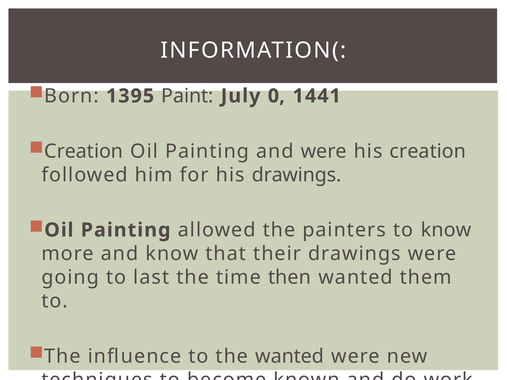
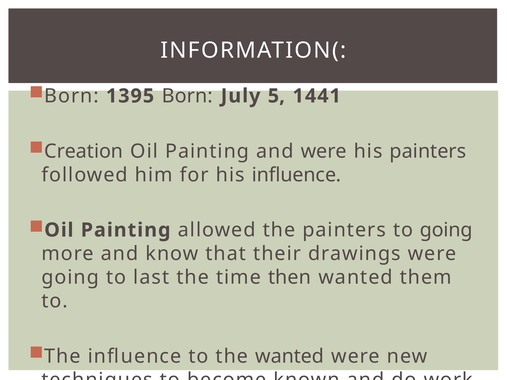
1395 Paint: Paint -> Born (187, 96)
0: 0 -> 5 (276, 96)
his creation: creation -> painters (428, 151)
his drawings: drawings -> influence (297, 175)
to know: know -> going (446, 230)
